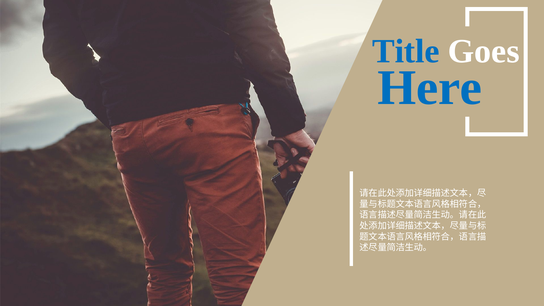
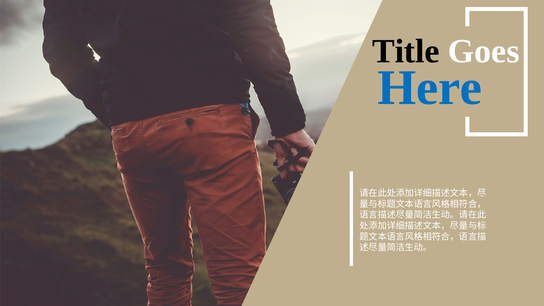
Title colour: blue -> black (406, 51)
